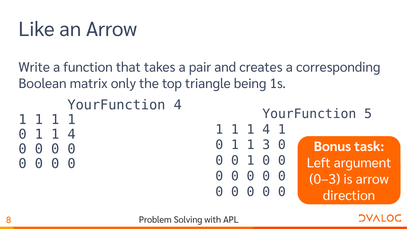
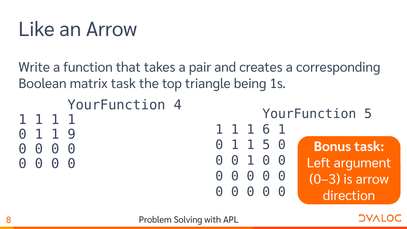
matrix only: only -> task (123, 84)
1 1 1 4: 4 -> 6 (266, 129)
0 1 1 4: 4 -> 9 (72, 134)
1 3: 3 -> 5 (266, 145)
